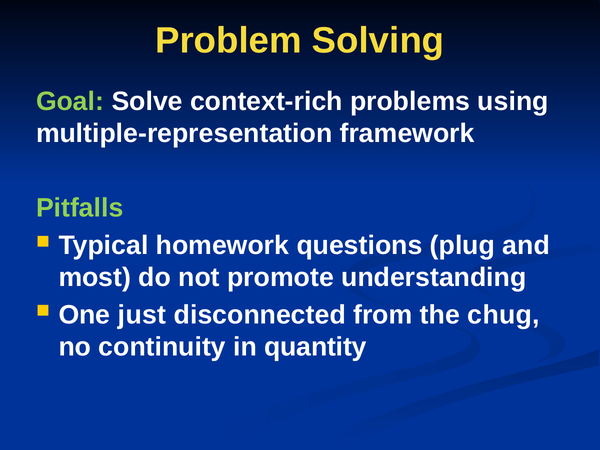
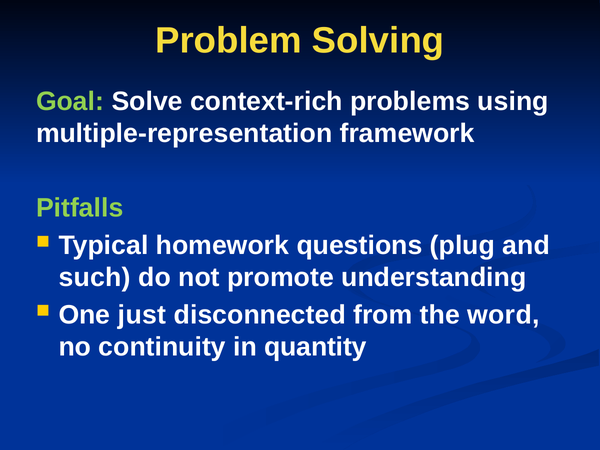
most: most -> such (95, 278)
chug: chug -> word (504, 315)
